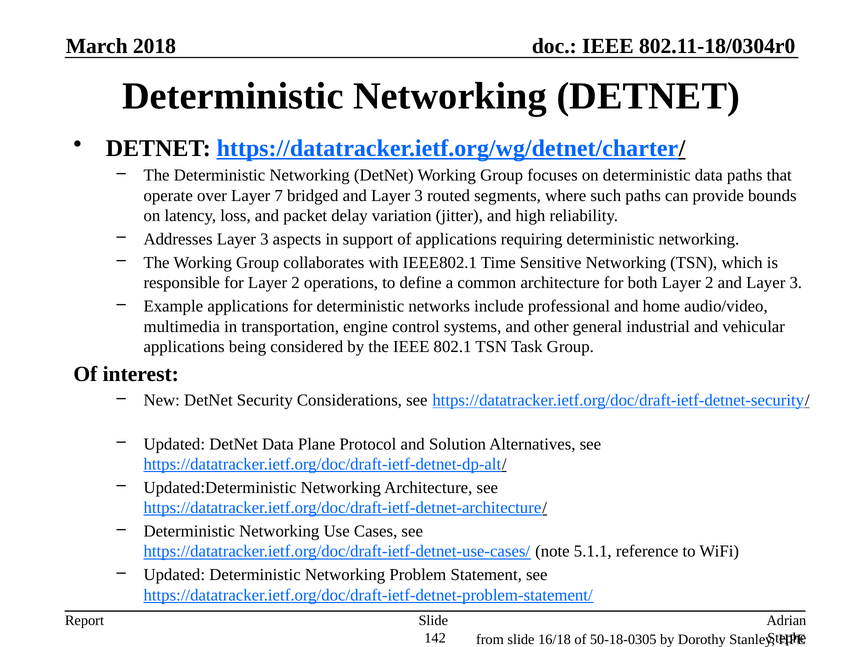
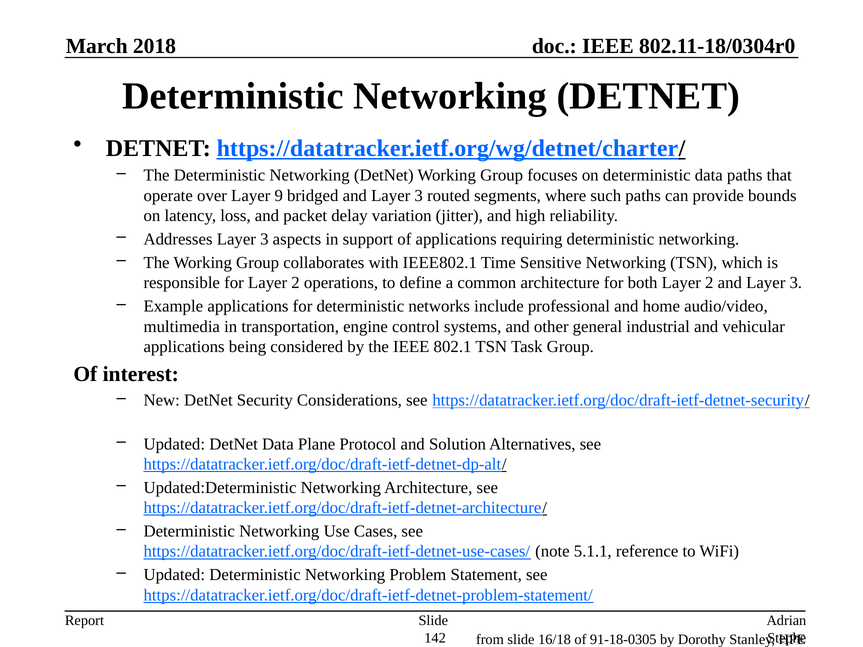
7: 7 -> 9 (279, 196)
50-18-0305: 50-18-0305 -> 91-18-0305 (623, 640)
